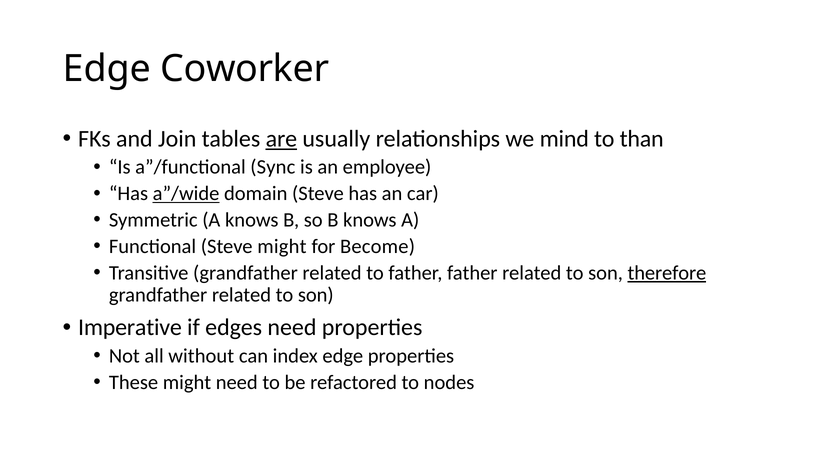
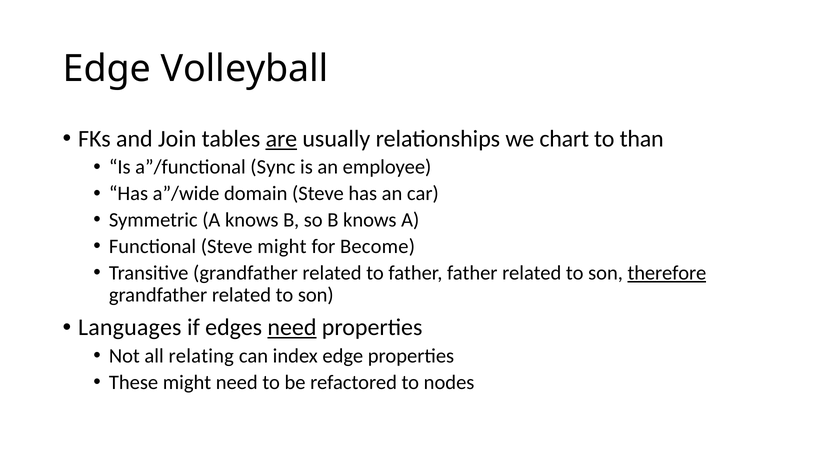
Coworker: Coworker -> Volleyball (245, 69)
mind: mind -> chart (564, 139)
a”/wide underline: present -> none (186, 194)
Imperative: Imperative -> Languages (130, 328)
need underline: none -> present (292, 328)
without: without -> relating (201, 356)
